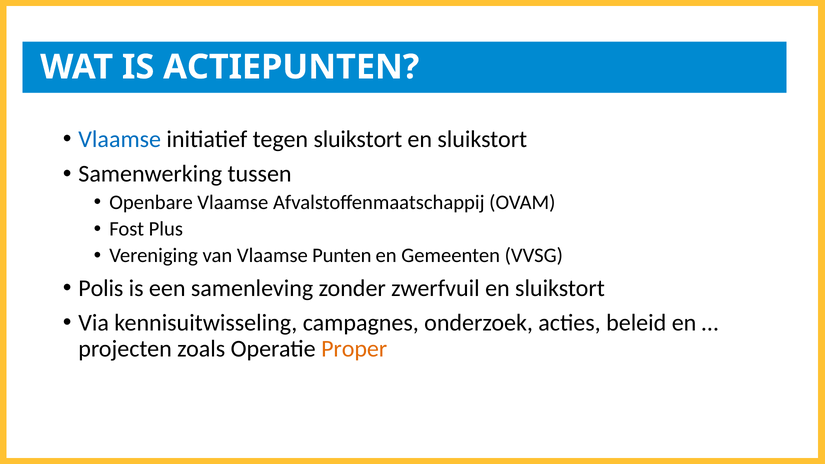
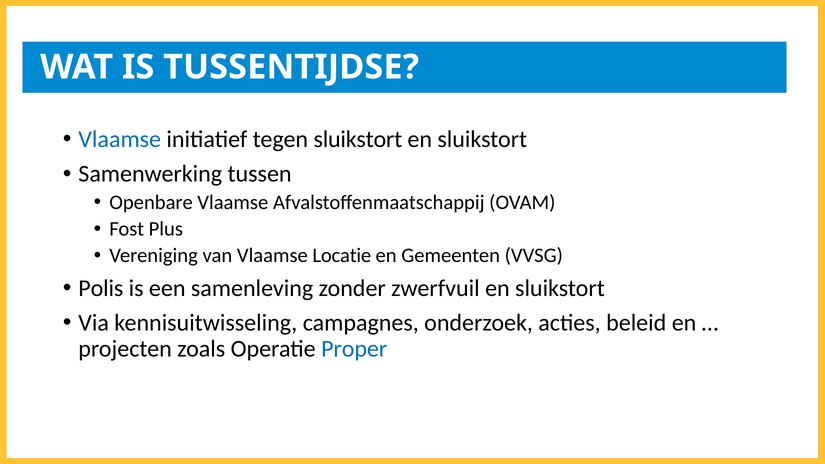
ACTIEPUNTEN: ACTIEPUNTEN -> TUSSENTIJDSE (291, 67)
Punten: Punten -> Locatie (342, 256)
Proper colour: orange -> blue (354, 349)
